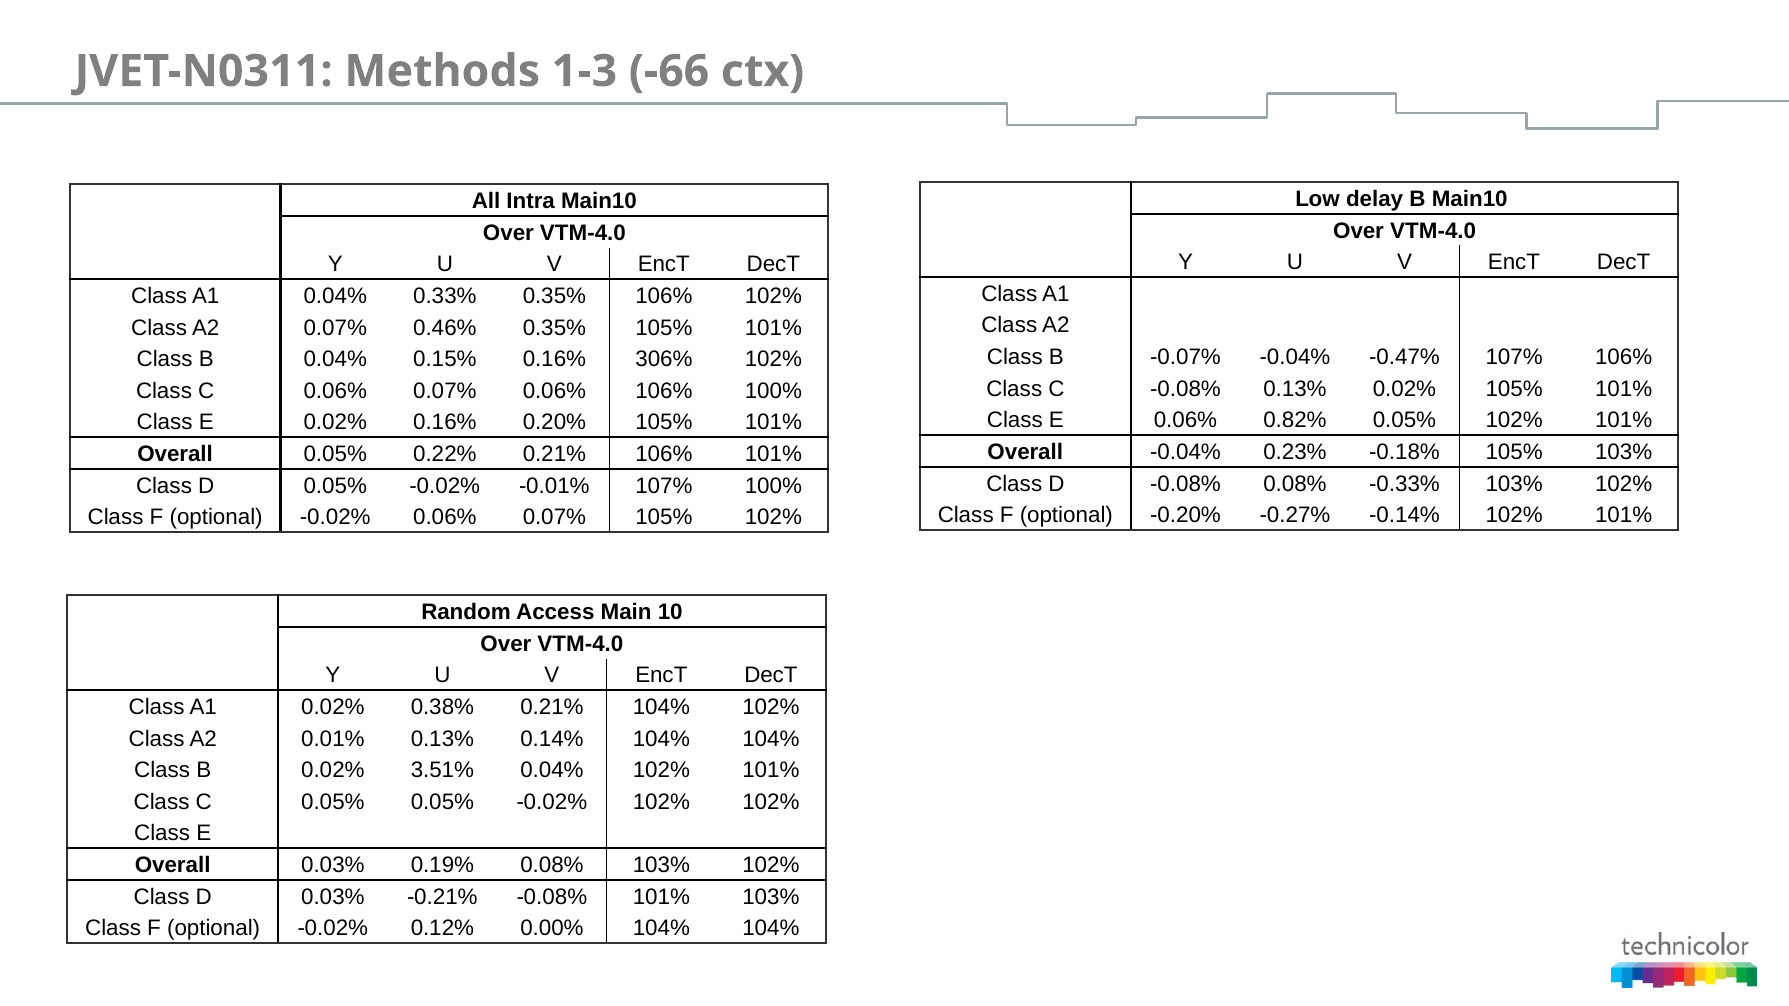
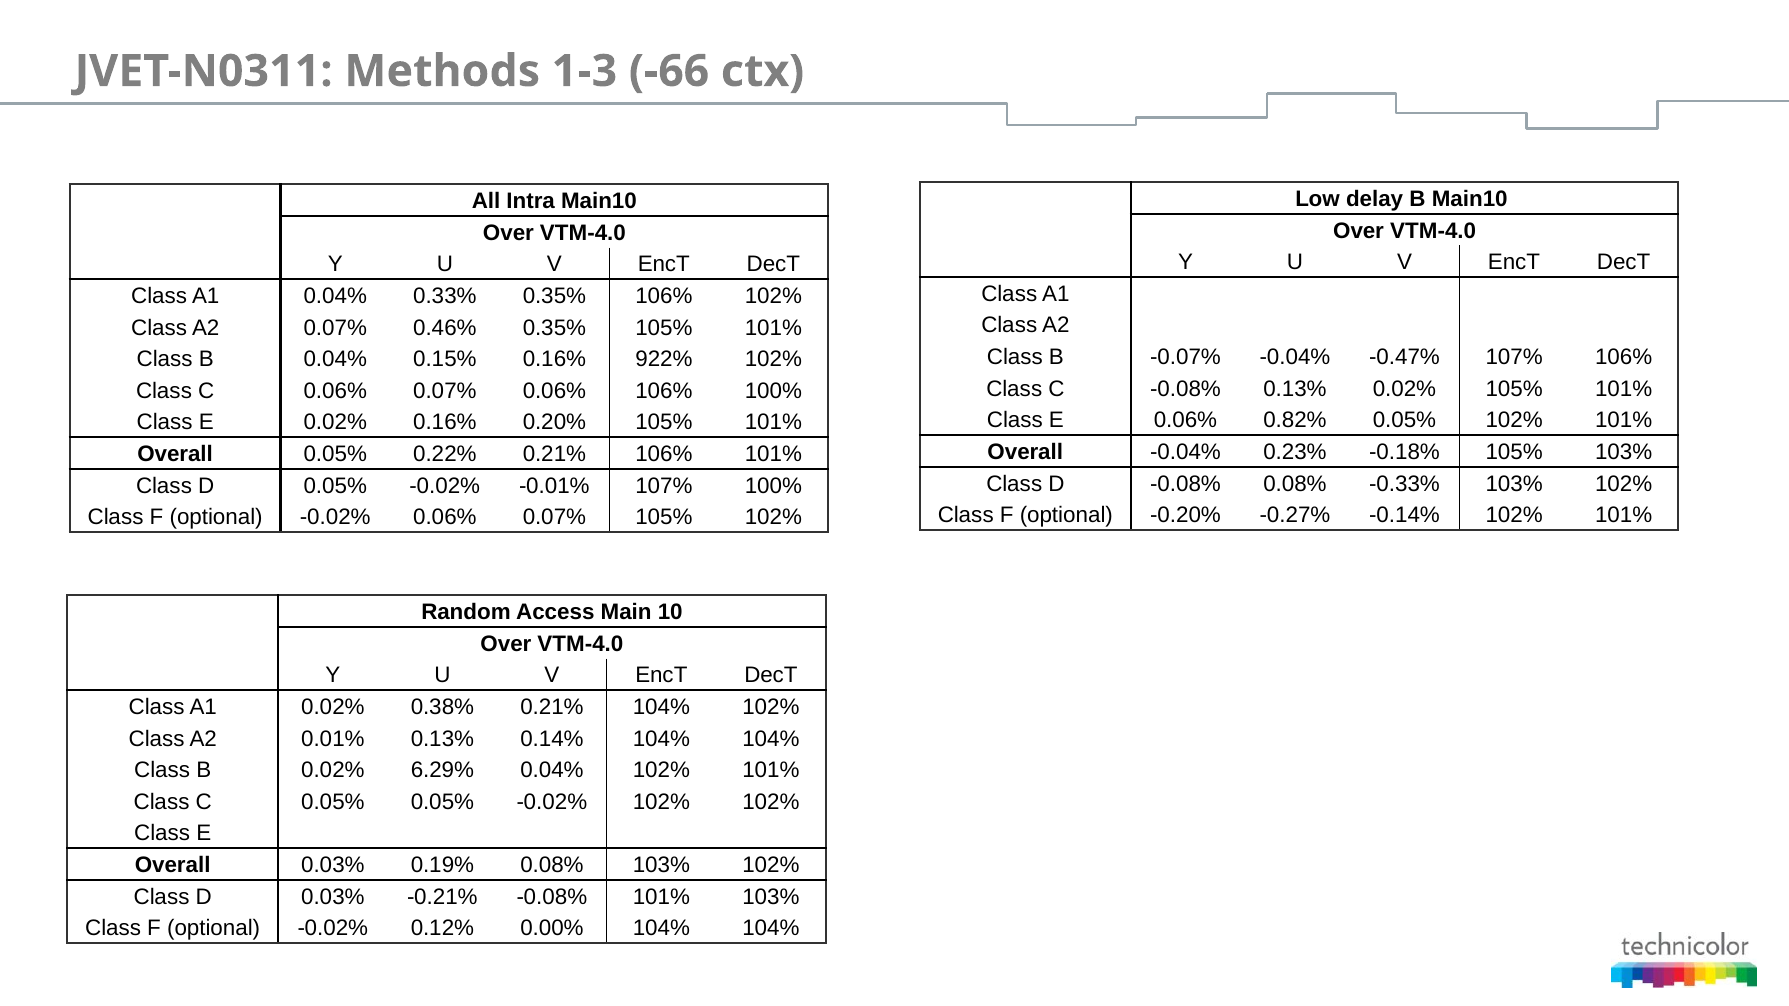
306%: 306% -> 922% (664, 359)
3.51%: 3.51% -> 6.29% (442, 771)
